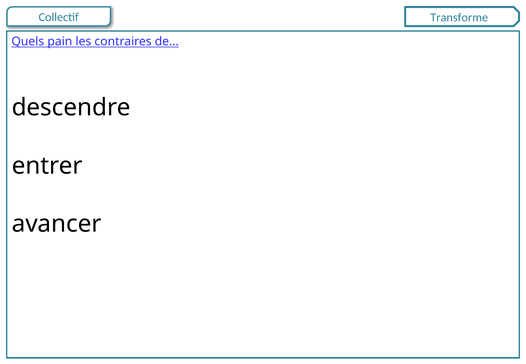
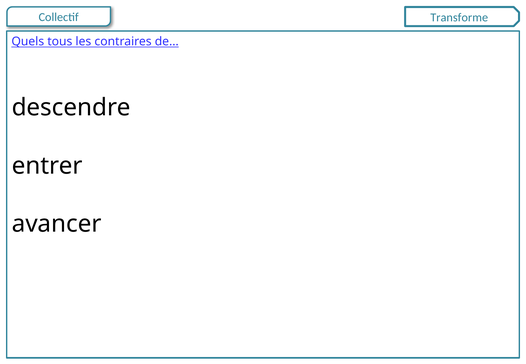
pain: pain -> tous (60, 42)
